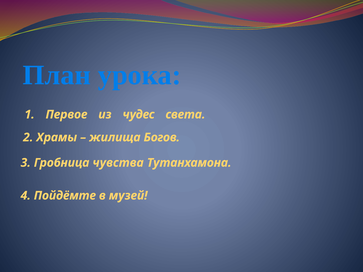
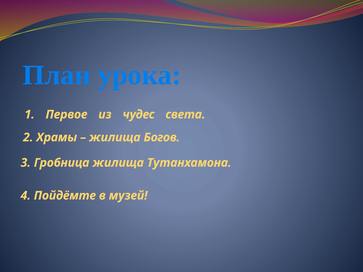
Гробница чувства: чувства -> жилища (118, 163)
